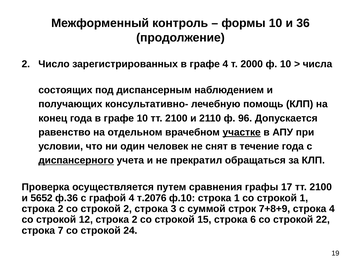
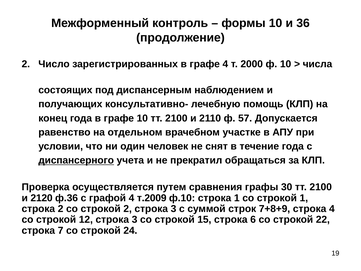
96: 96 -> 57 (245, 118)
участке underline: present -> none (242, 132)
17: 17 -> 30 (287, 187)
5652: 5652 -> 2120 (42, 198)
т.2076: т.2076 -> т.2009 (152, 198)
12 строка 2: 2 -> 3 (135, 219)
